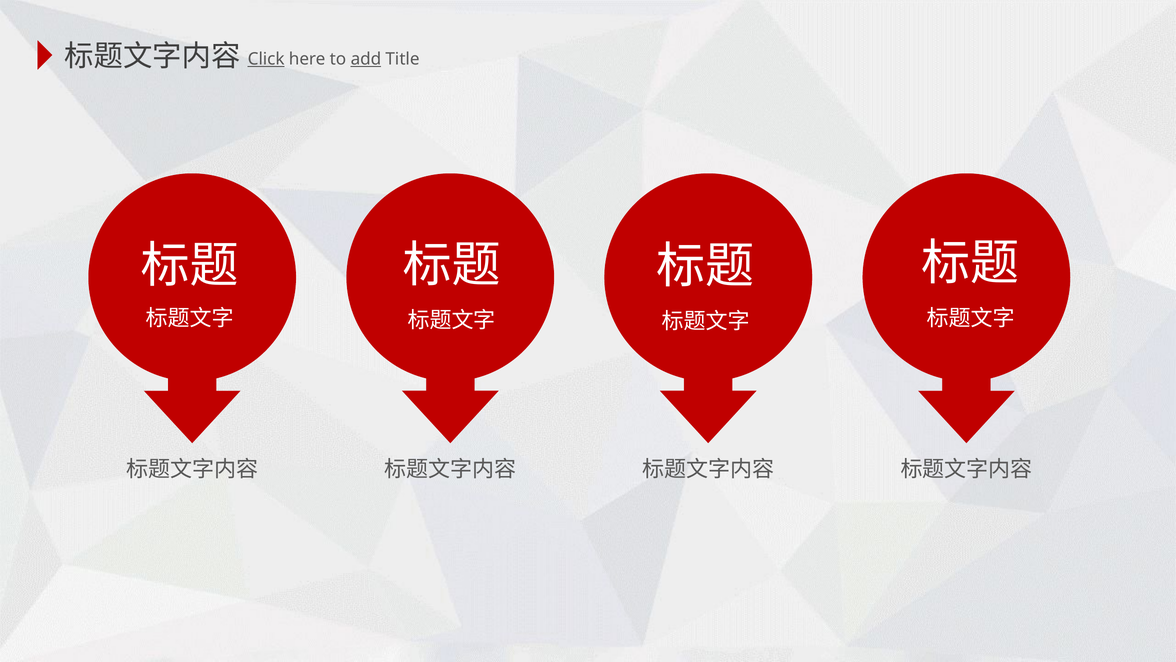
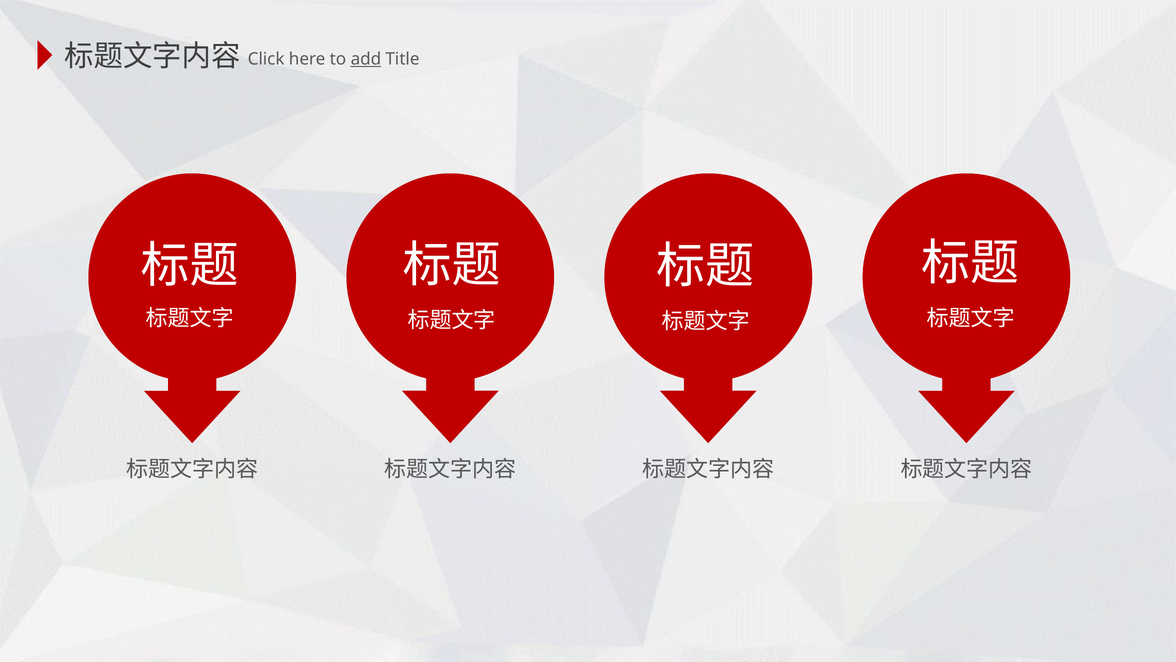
Click underline: present -> none (266, 59)
